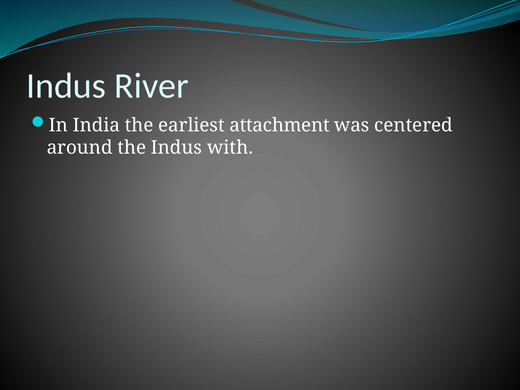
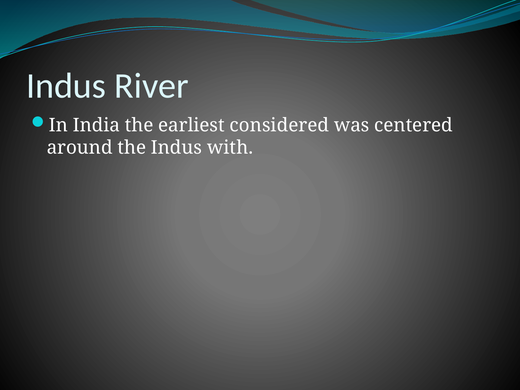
attachment: attachment -> considered (279, 125)
